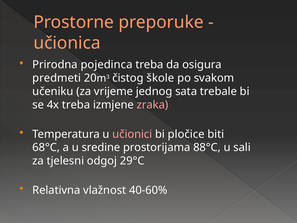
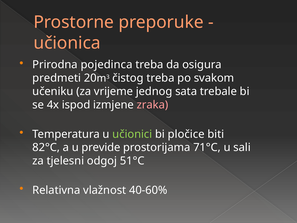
čistog škole: škole -> treba (160, 78)
4x treba: treba -> ispod (76, 105)
učionici colour: pink -> light green (132, 134)
68°C: 68°C -> 82°C (46, 147)
sredine: sredine -> previde (101, 147)
88°C: 88°C -> 71°C (207, 147)
29°C: 29°C -> 51°C (132, 161)
